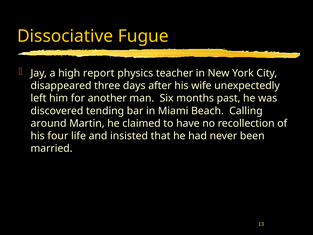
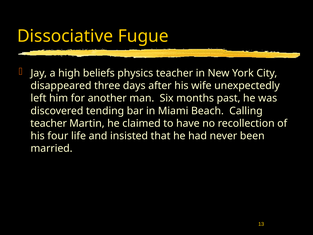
report: report -> beliefs (99, 73)
around: around -> teacher (49, 123)
